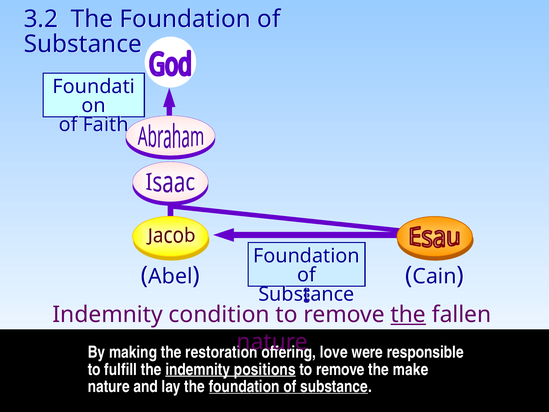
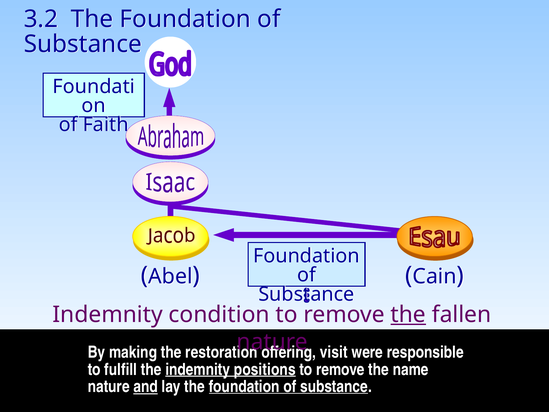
love: love -> visit (334, 352)
make: make -> name (411, 369)
and underline: none -> present (146, 386)
